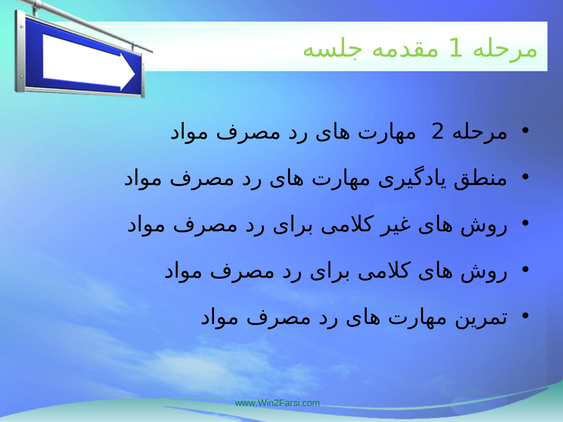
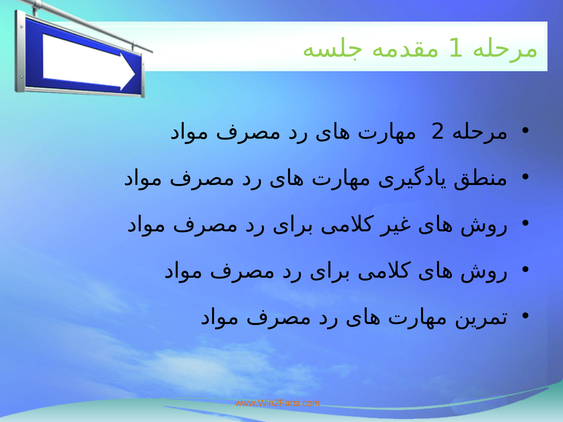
www.Win2Farsi.com colour: green -> orange (278, 403)
